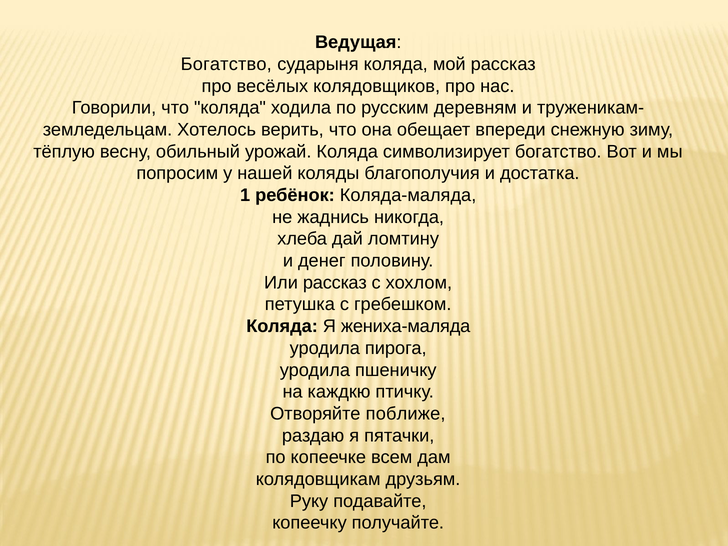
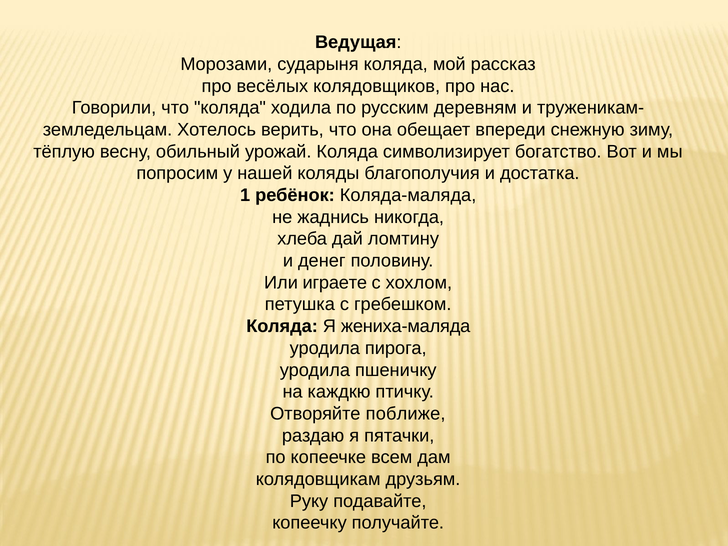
Богатство: Богатство -> Морозами (226, 64)
Или рассказ: рассказ -> играете (335, 283)
